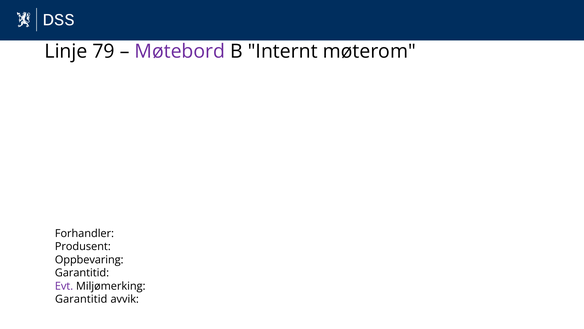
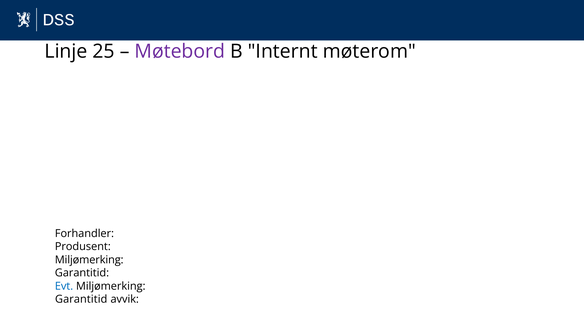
79: 79 -> 25 (104, 51)
Oppbevaring: Oppbevaring -> Miljømerking (89, 259)
Evt colour: purple -> blue (64, 286)
